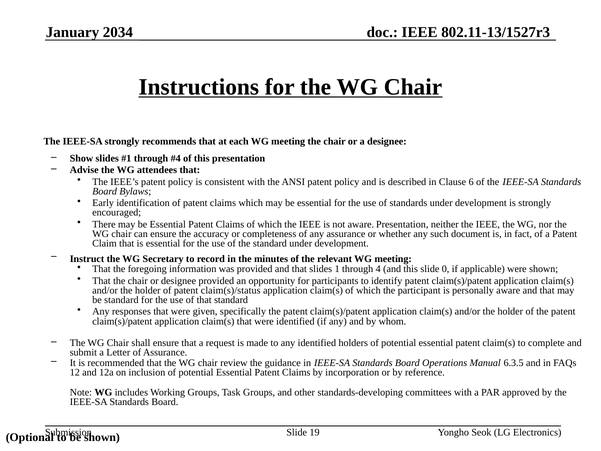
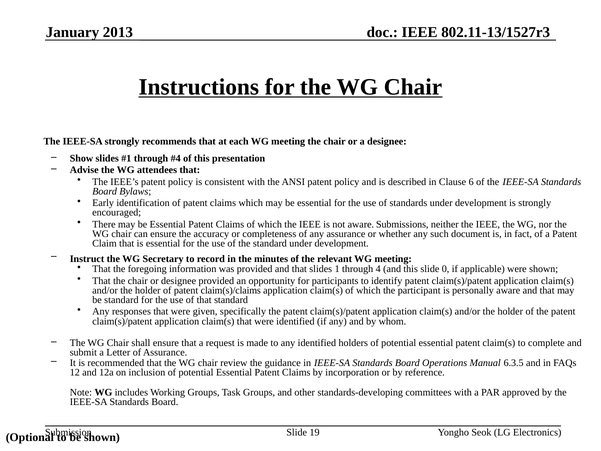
2034: 2034 -> 2013 (118, 32)
aware Presentation: Presentation -> Submissions (402, 224)
claim(s)/status: claim(s)/status -> claim(s)/claims (231, 290)
